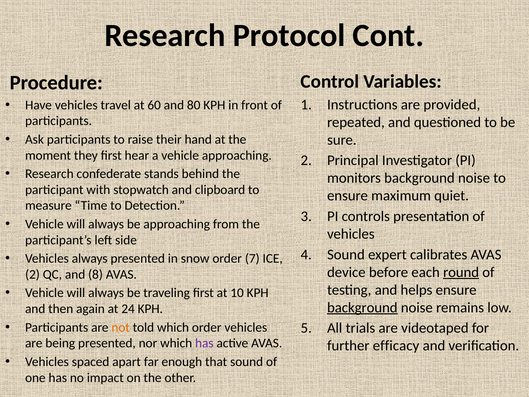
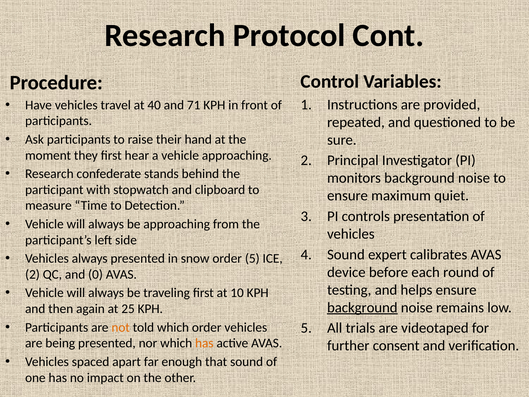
60: 60 -> 40 (154, 105)
80: 80 -> 71 (194, 105)
order 7: 7 -> 5 (252, 258)
round underline: present -> none (461, 272)
8: 8 -> 0 (95, 274)
24: 24 -> 25 (128, 309)
has colour: purple -> orange (204, 343)
efficacy: efficacy -> consent (396, 346)
